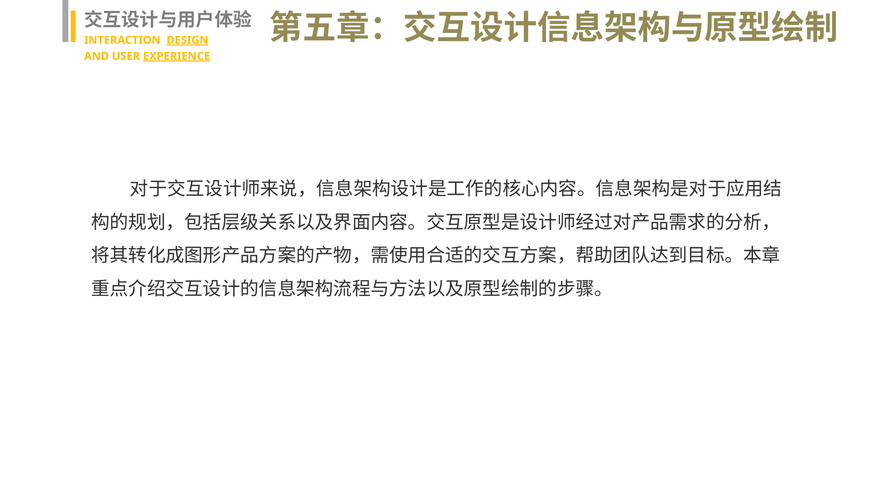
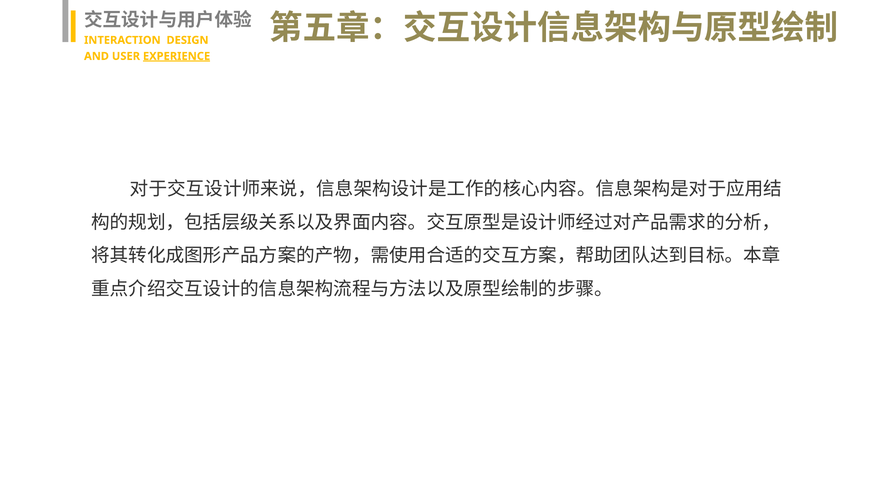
DESIGN underline: present -> none (187, 40)
